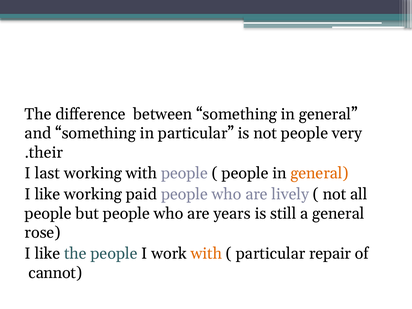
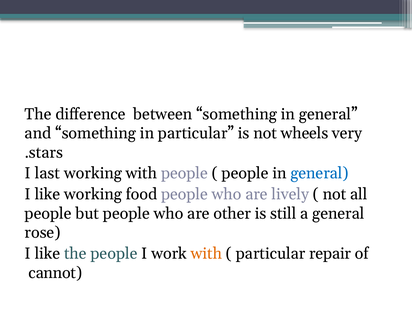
not people: people -> wheels (305, 133)
their: their -> stars (46, 152)
general colour: orange -> blue (319, 173)
paid: paid -> food (141, 194)
years: years -> other (232, 213)
